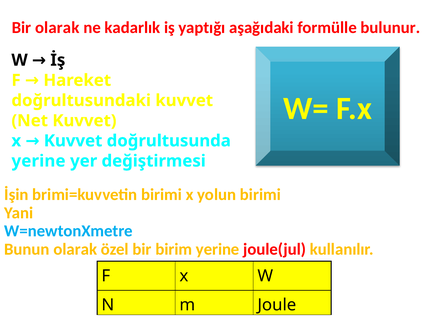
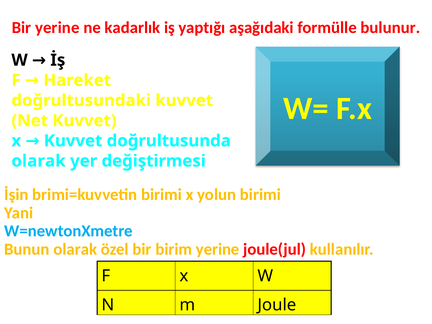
Bir olarak: olarak -> yerine (57, 28)
yerine: yerine -> olarak (39, 161)
